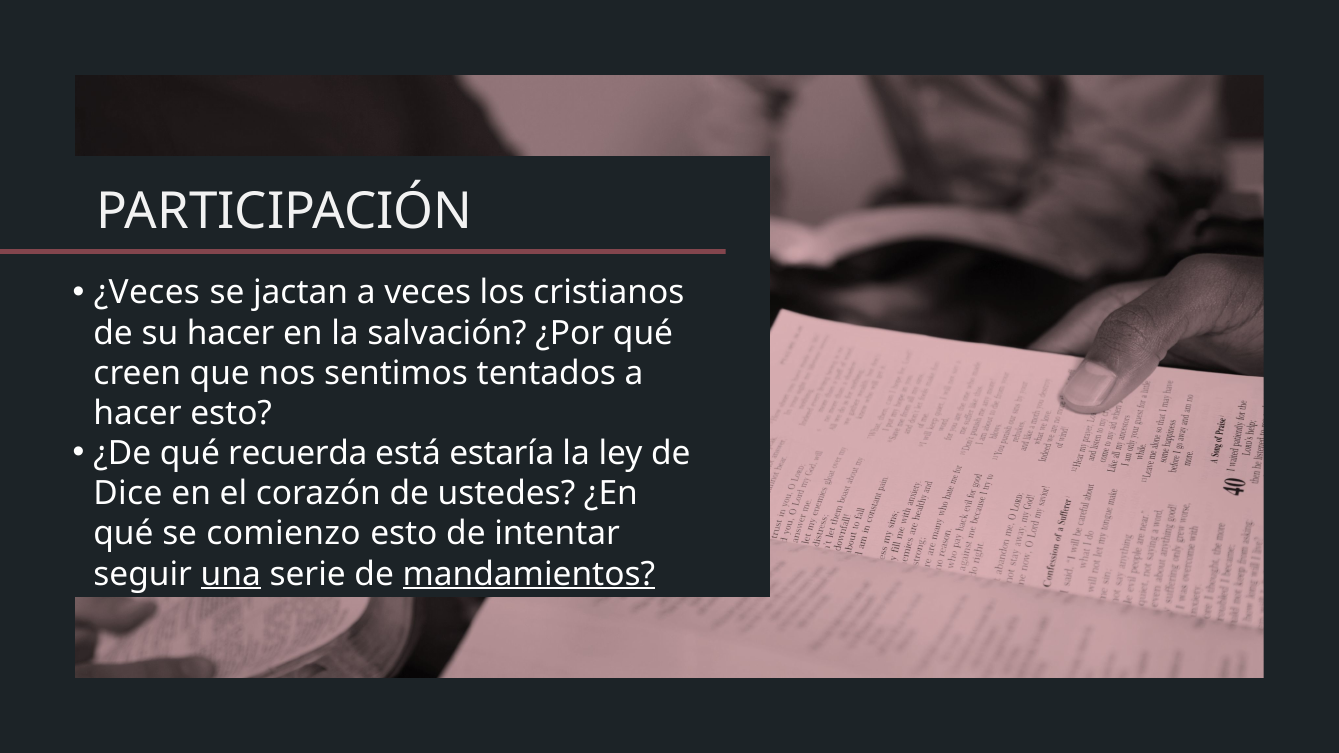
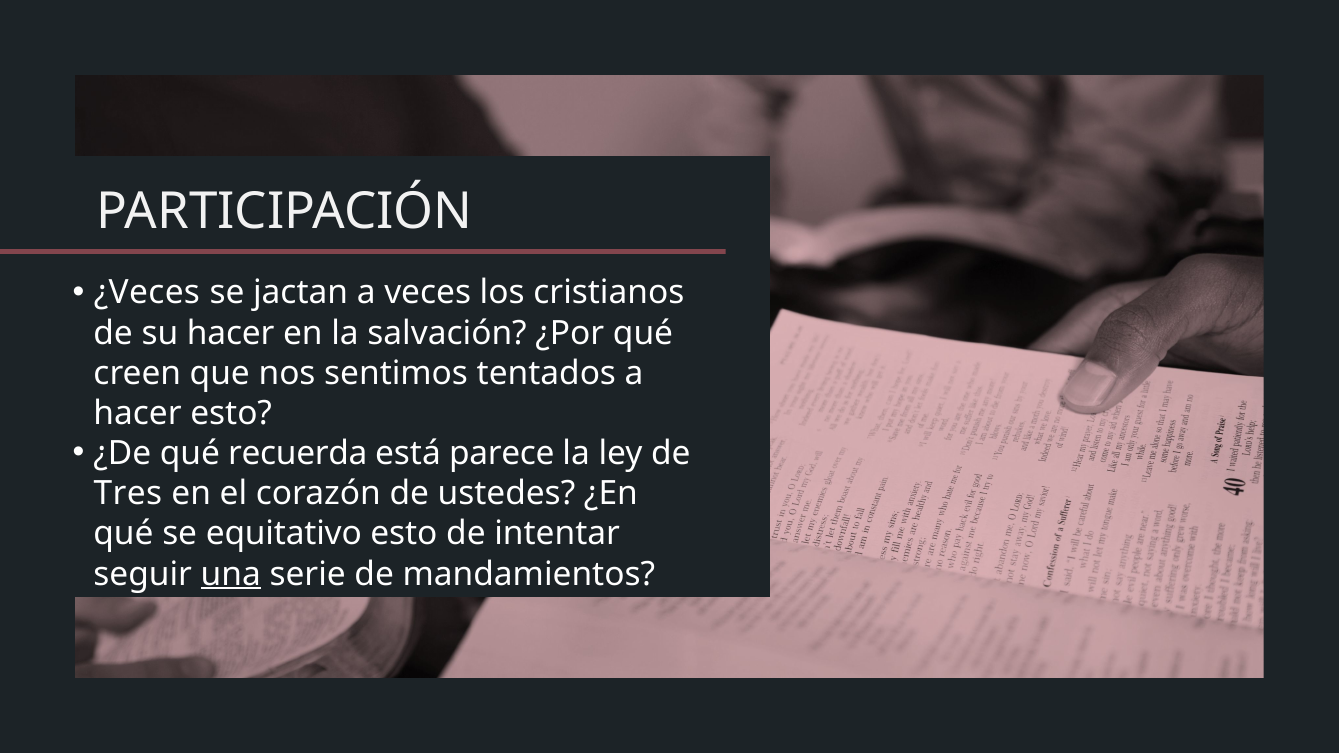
estaría: estaría -> parece (502, 454)
Dice: Dice -> Tres (128, 494)
comienzo: comienzo -> equitativo (284, 534)
mandamientos underline: present -> none (529, 574)
